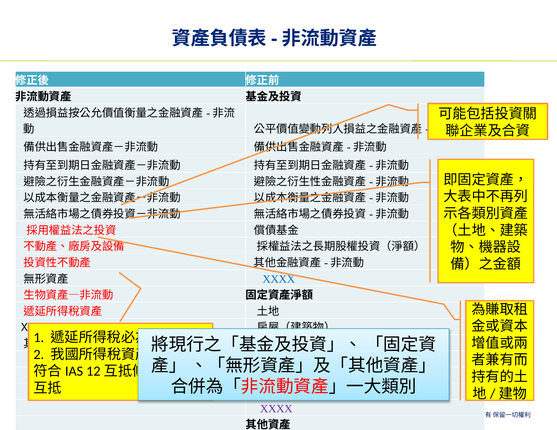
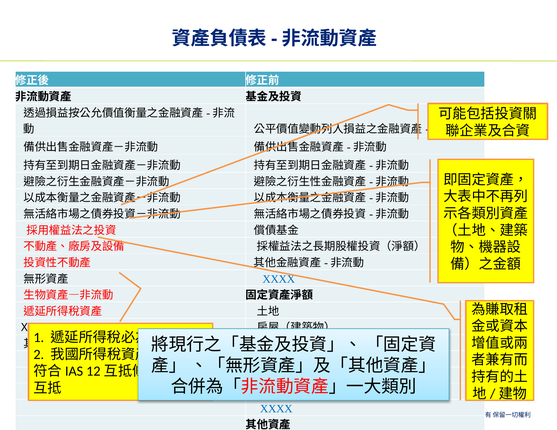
XXXX colour: purple -> blue (276, 409)
